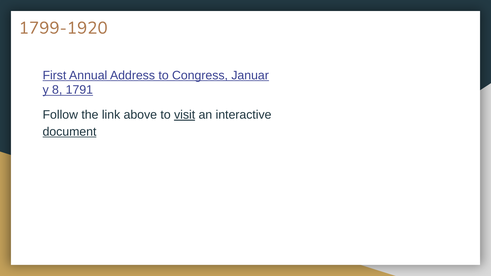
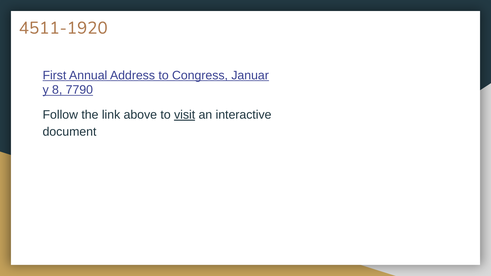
1799-1920: 1799-1920 -> 4511-1920 (63, 28)
1791: 1791 -> 7790 (79, 90)
document underline: present -> none (70, 132)
